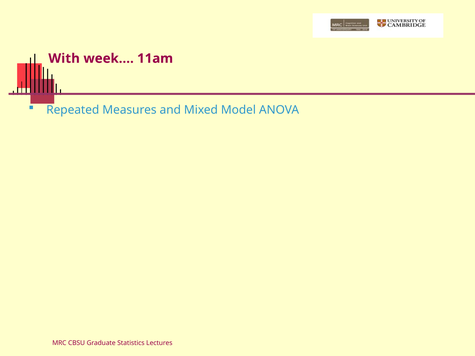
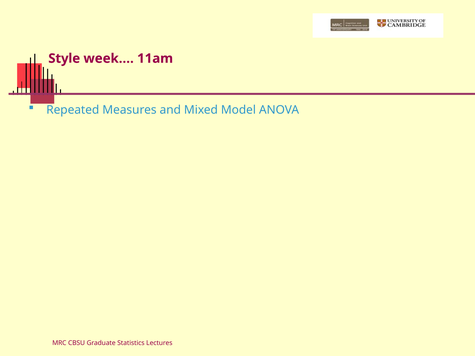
With: With -> Style (64, 58)
